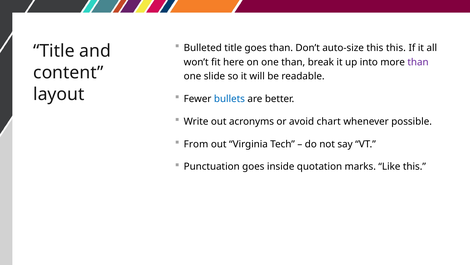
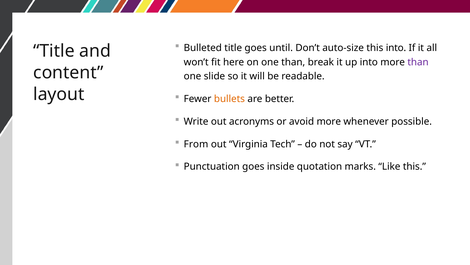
goes than: than -> until (281, 48)
this this: this -> into (396, 48)
bullets colour: blue -> orange (229, 99)
avoid chart: chart -> more (329, 121)
